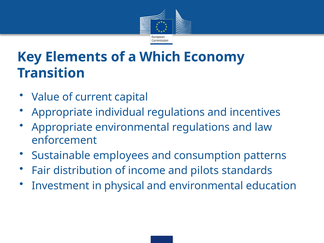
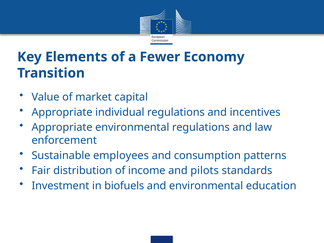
Which: Which -> Fewer (160, 57)
current: current -> market (94, 97)
physical: physical -> biofuels (124, 186)
